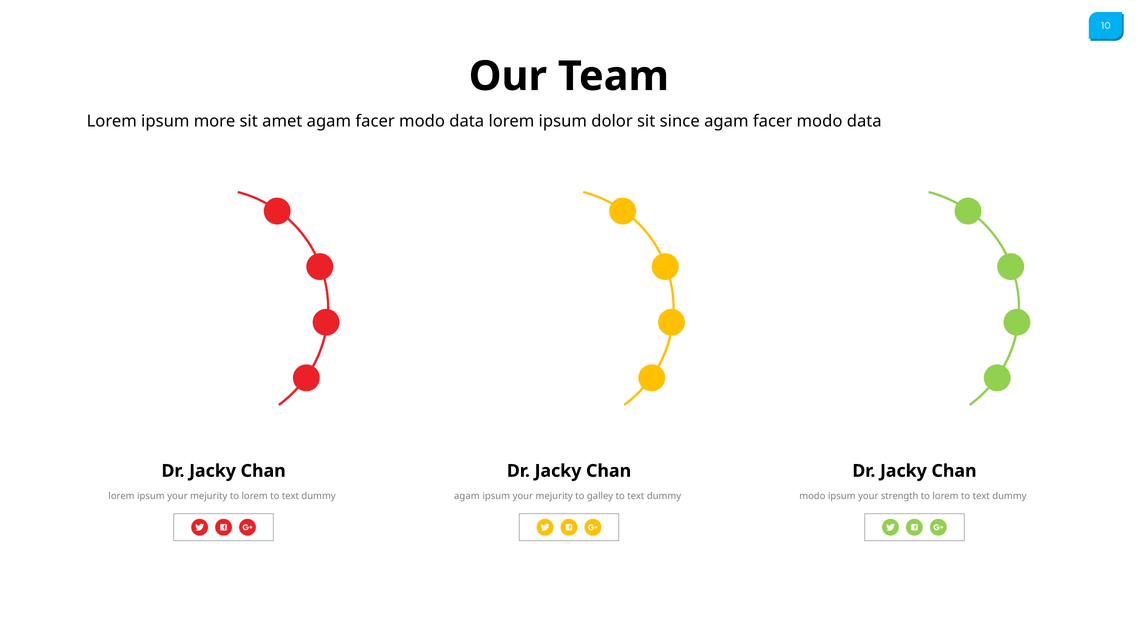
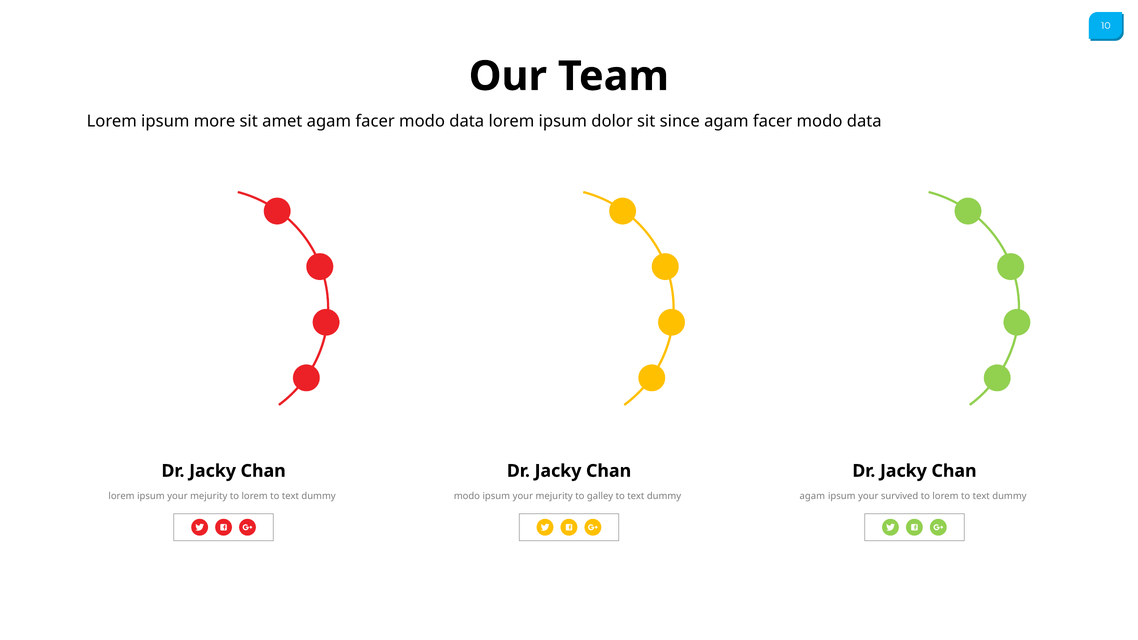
agam: agam -> modo (467, 496)
modo: modo -> agam (812, 496)
strength: strength -> survived (900, 496)
